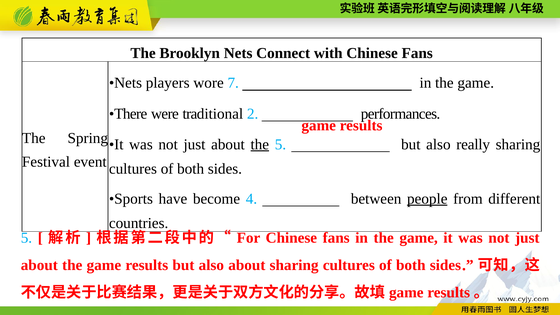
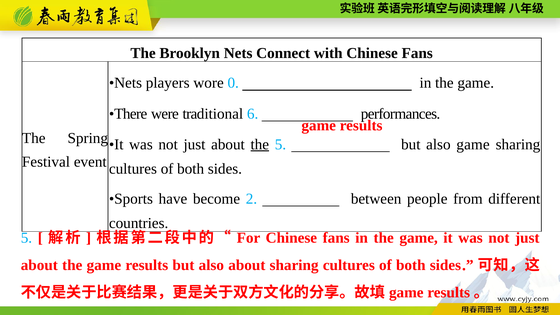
7: 7 -> 0 (233, 83)
2: 2 -> 6 (253, 114)
also really: really -> game (473, 144)
4: 4 -> 2 (251, 199)
people underline: present -> none (427, 199)
